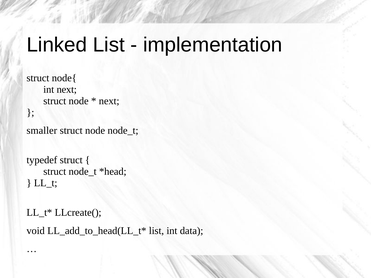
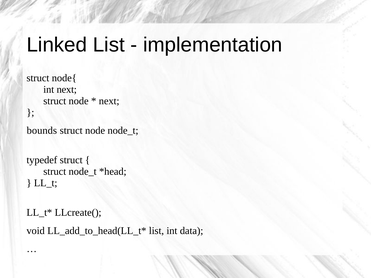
smaller: smaller -> bounds (42, 131)
